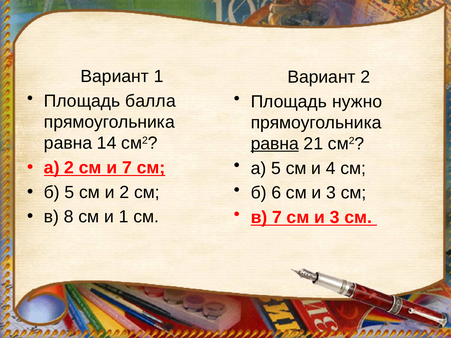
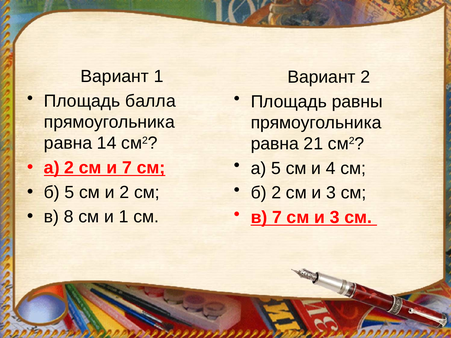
нужно: нужно -> равны (357, 102)
равна underline: present -> none (275, 144)
б 6: 6 -> 2 (276, 193)
